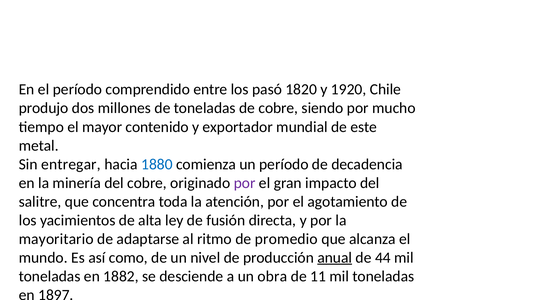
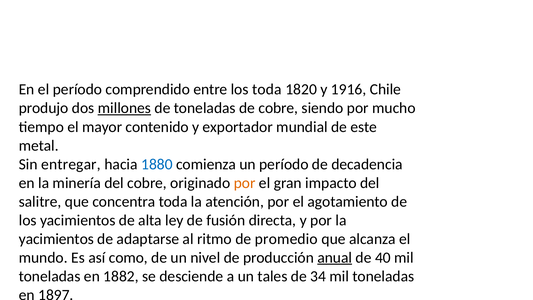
los pasó: pasó -> toda (267, 89)
1920: 1920 -> 1916 (349, 89)
millones underline: none -> present (124, 108)
por colour: purple -> orange (245, 183)
mayoritario: mayoritario -> yacimientos (56, 239)
44: 44 -> 40 (383, 257)
obra: obra -> tales (272, 276)
11: 11 -> 34 (318, 276)
